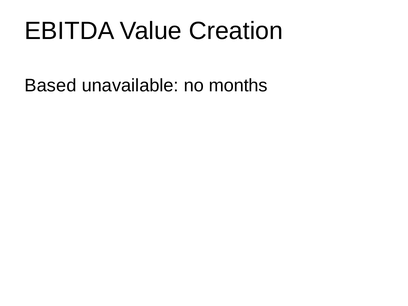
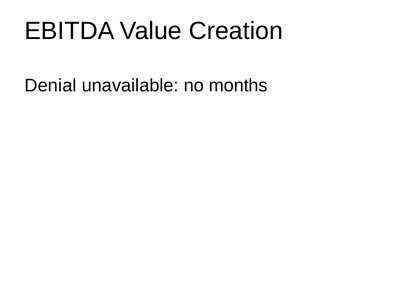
Based: Based -> Denial (51, 86)
